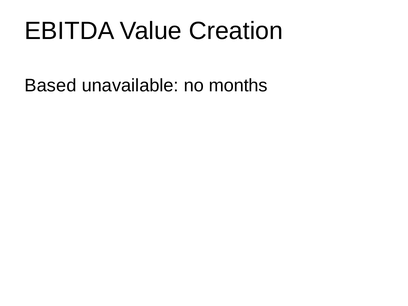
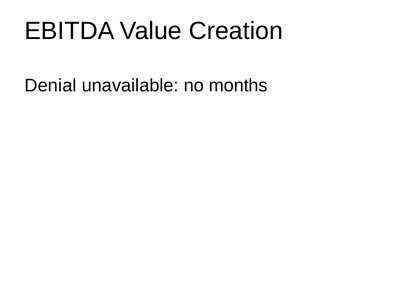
Based: Based -> Denial (51, 86)
